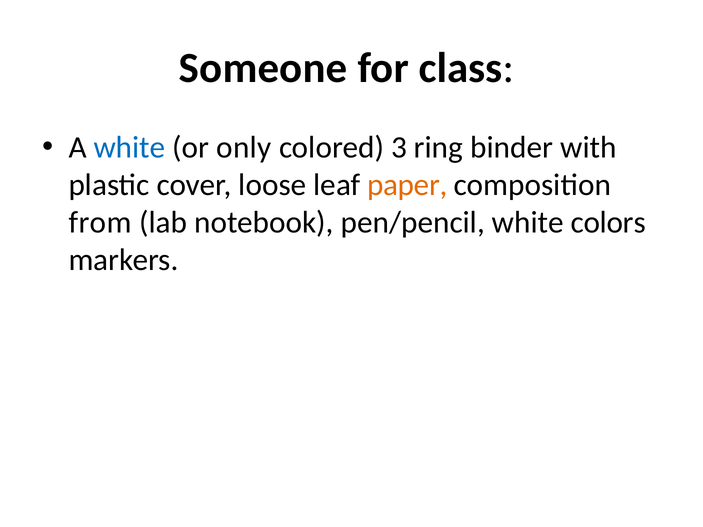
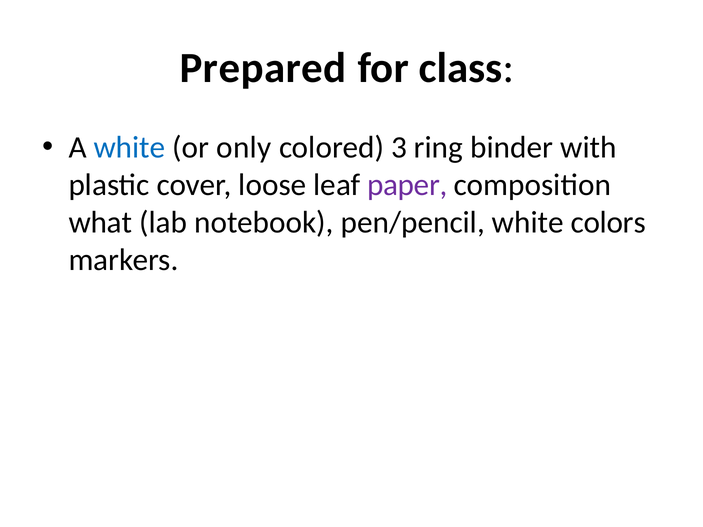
Someone: Someone -> Prepared (263, 68)
paper colour: orange -> purple (407, 185)
from: from -> what (100, 222)
